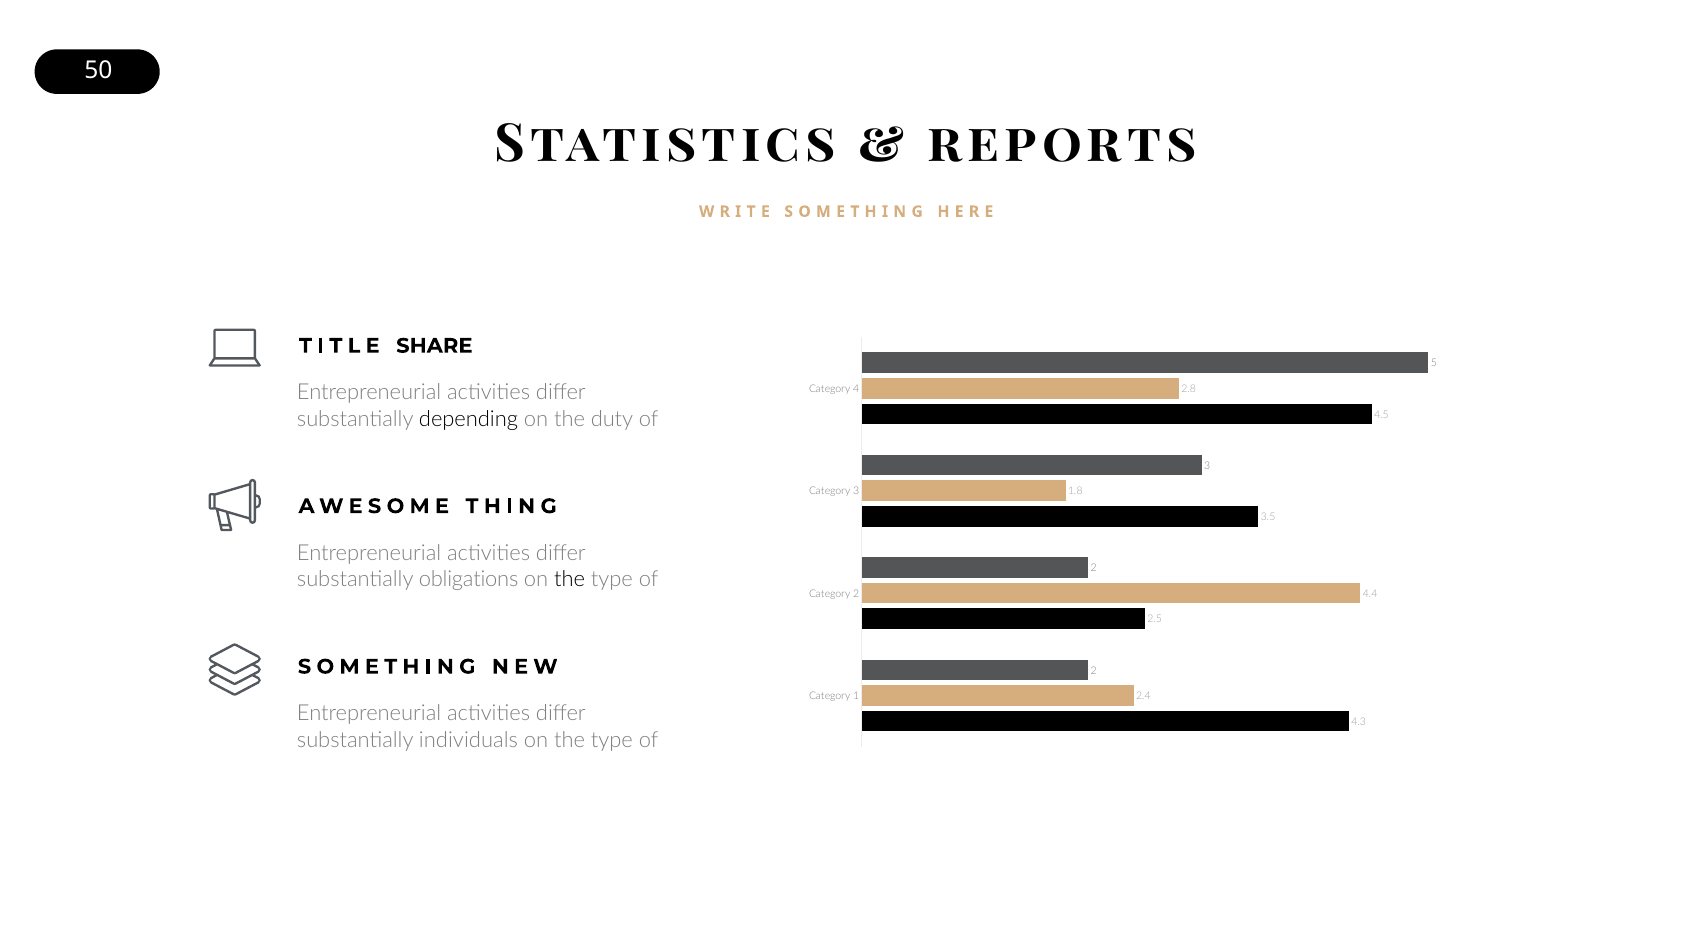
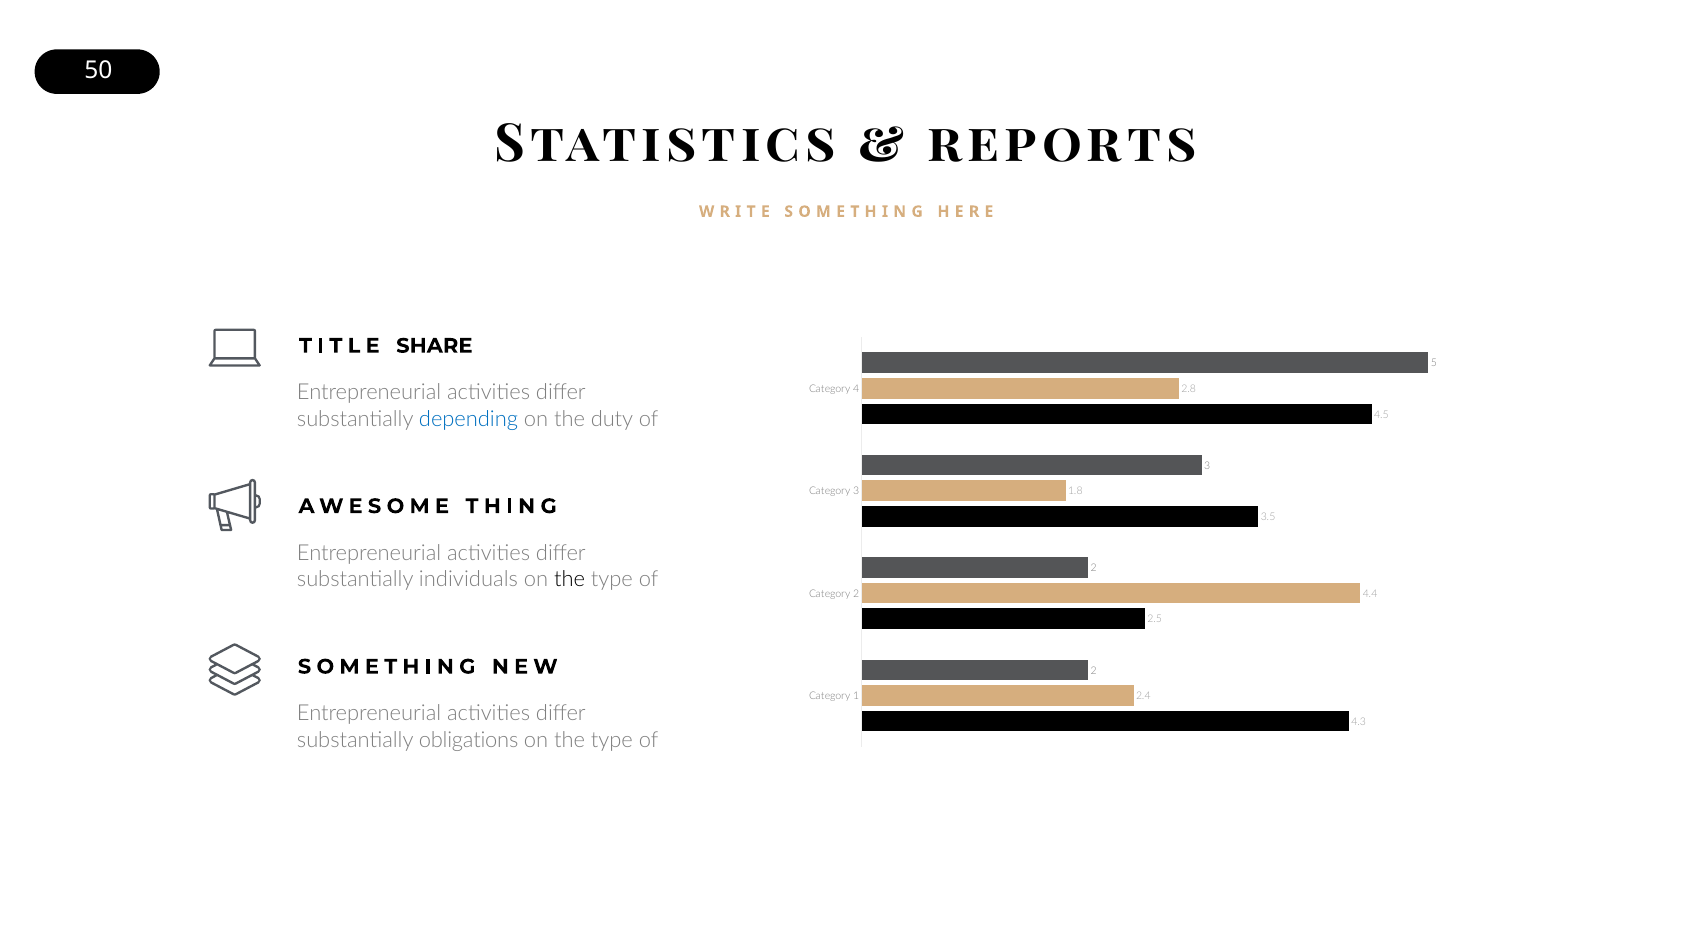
depending colour: black -> blue (468, 419)
obligations: obligations -> individuals (468, 579)
individuals: individuals -> obligations (469, 740)
